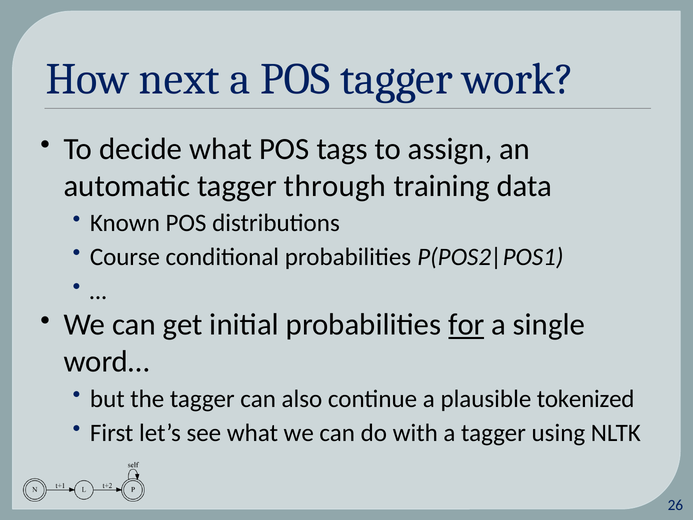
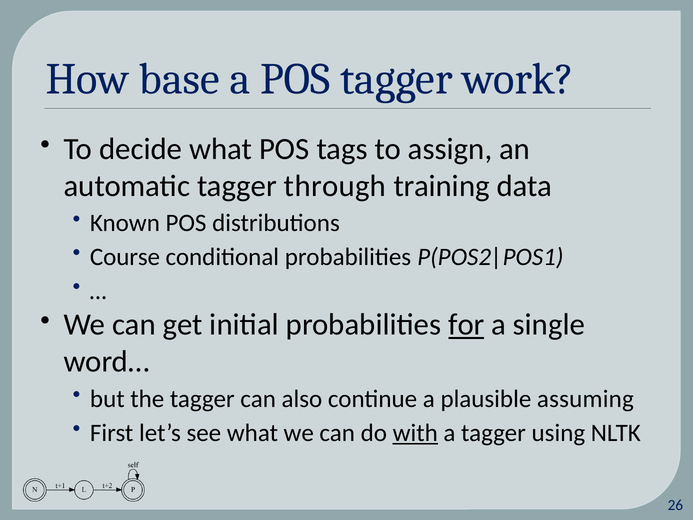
next: next -> base (179, 79)
tokenized: tokenized -> assuming (585, 399)
with underline: none -> present (415, 433)
